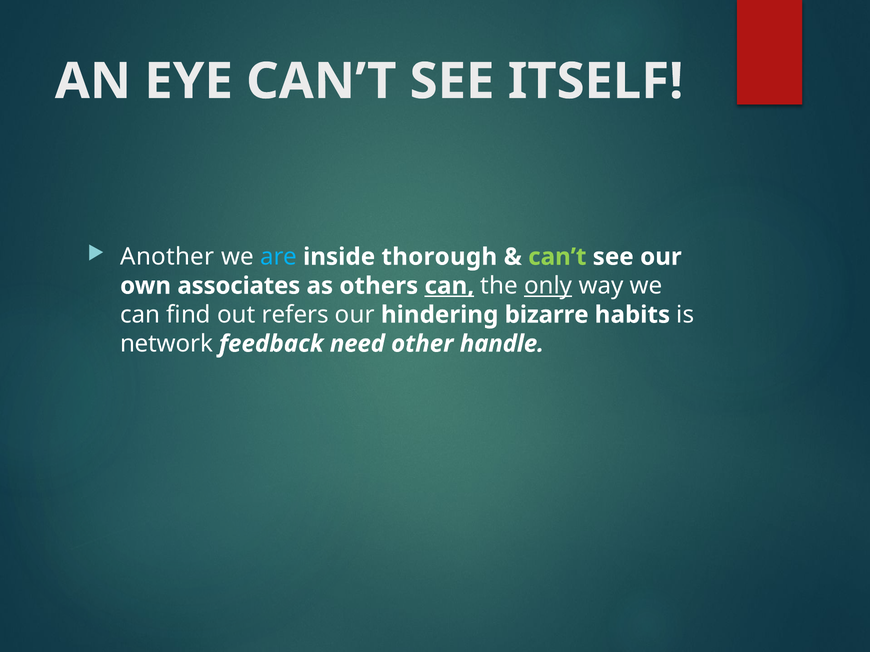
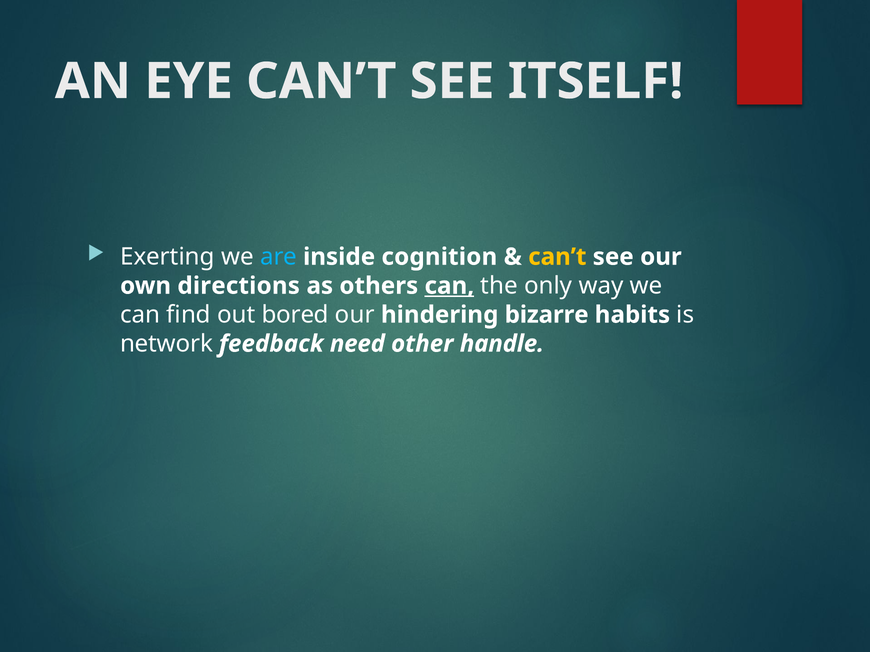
Another: Another -> Exerting (167, 257)
thorough: thorough -> cognition (439, 257)
can’t colour: light green -> yellow (557, 257)
associates: associates -> directions (239, 286)
only underline: present -> none (548, 286)
refers: refers -> bored (295, 315)
